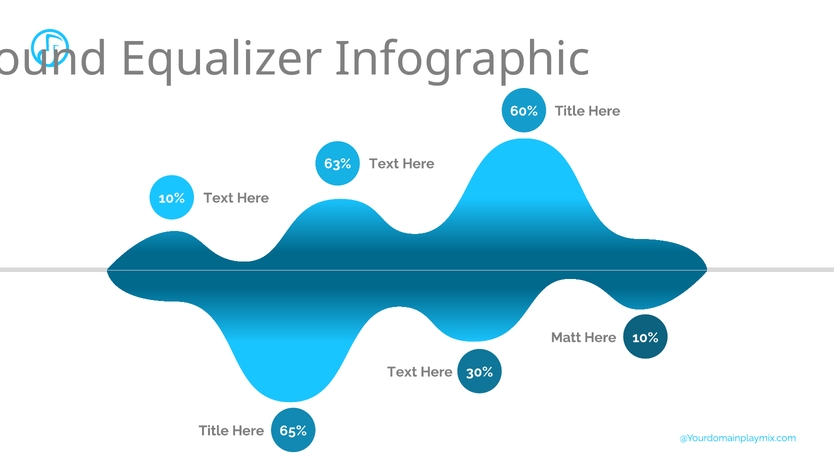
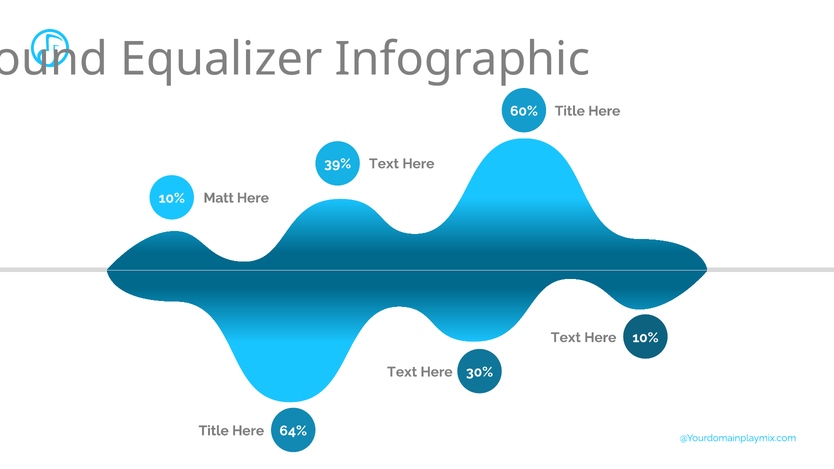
63%: 63% -> 39% (338, 164)
Text: Text -> Matt (219, 198)
Matt: Matt -> Text (566, 338)
65%: 65% -> 64% (293, 431)
